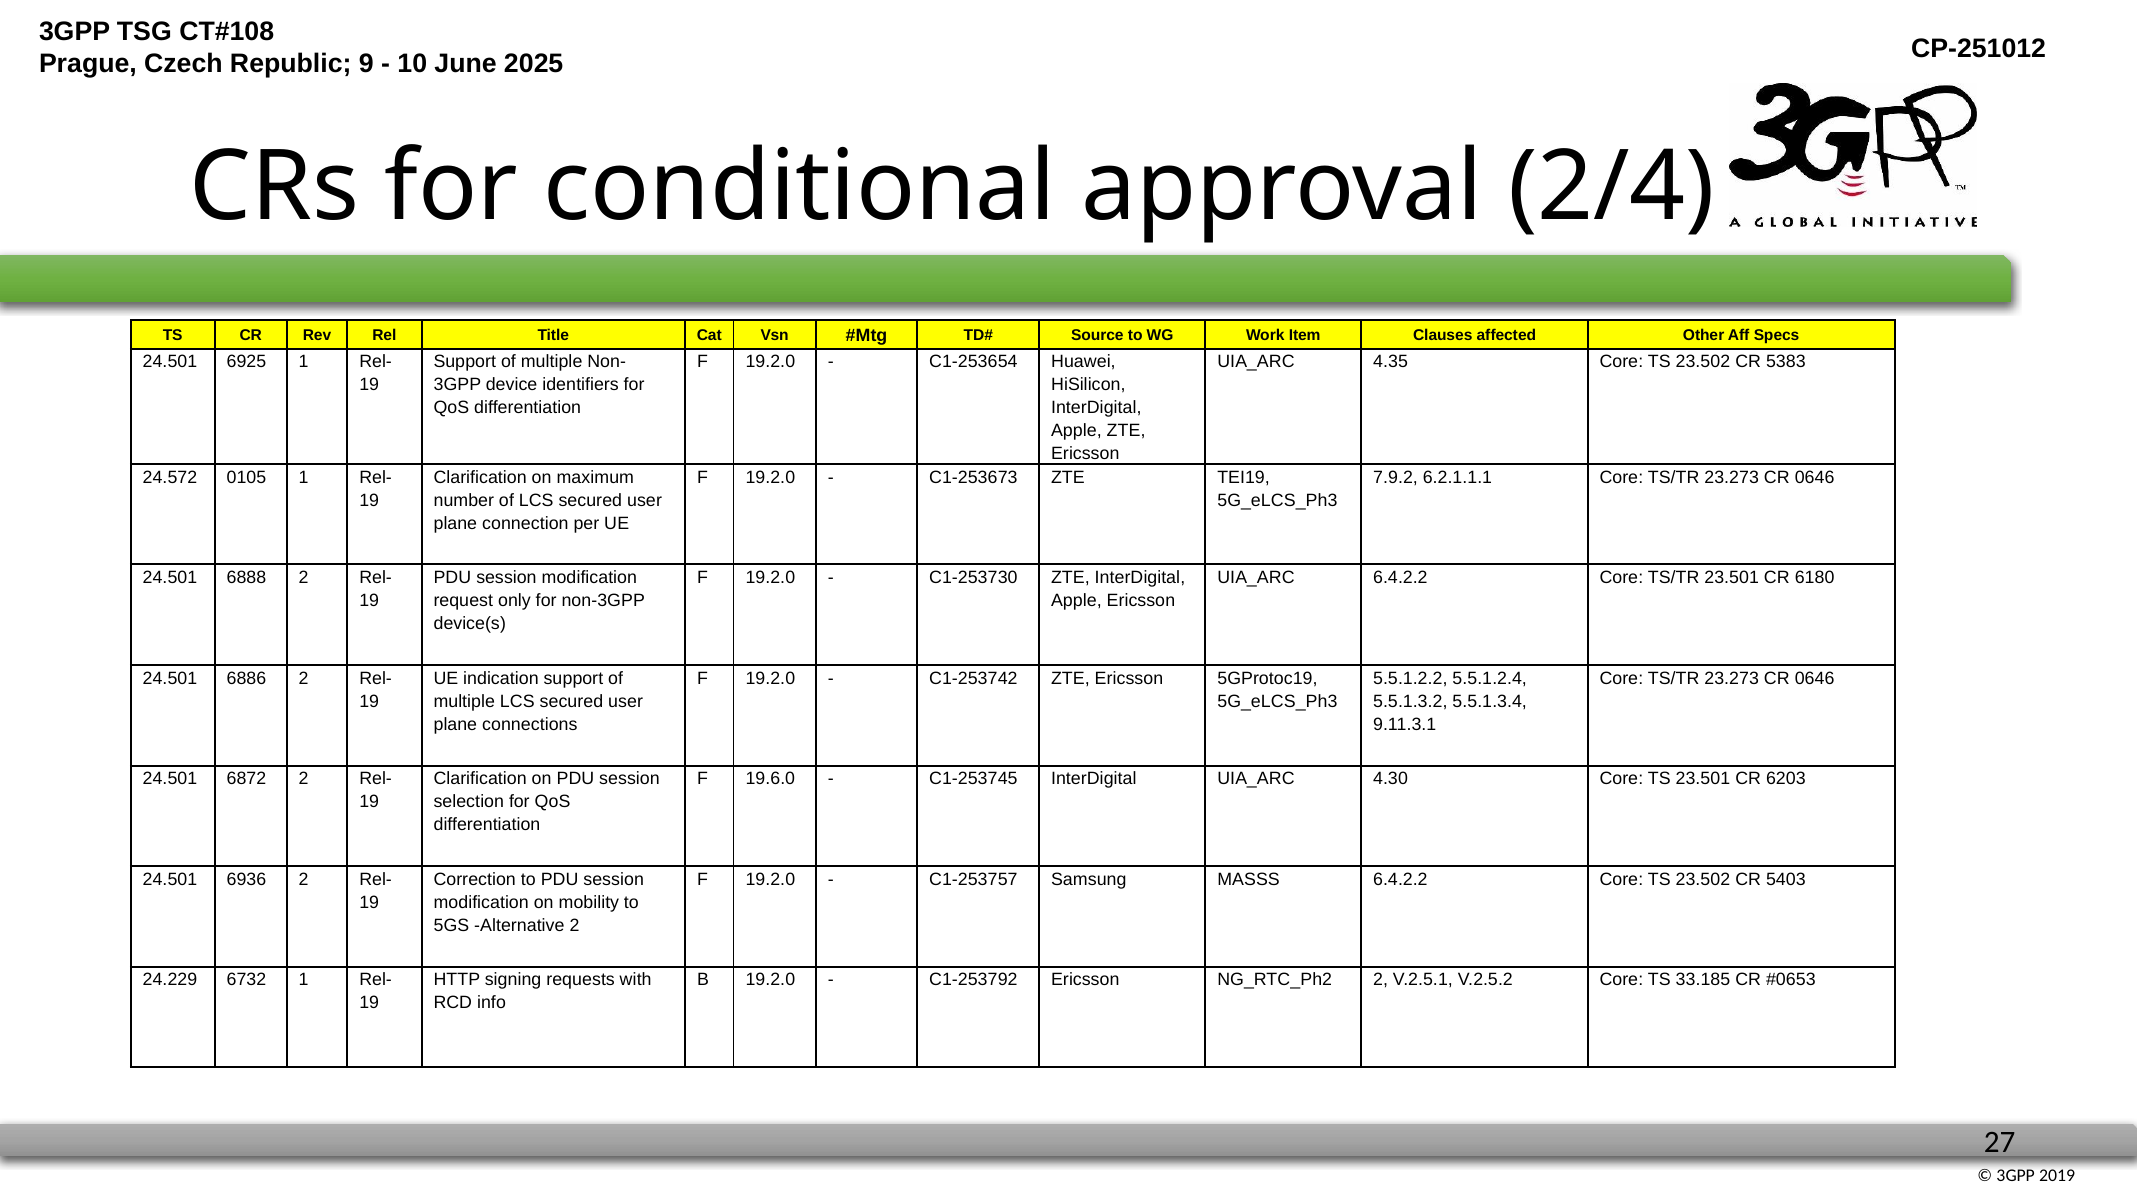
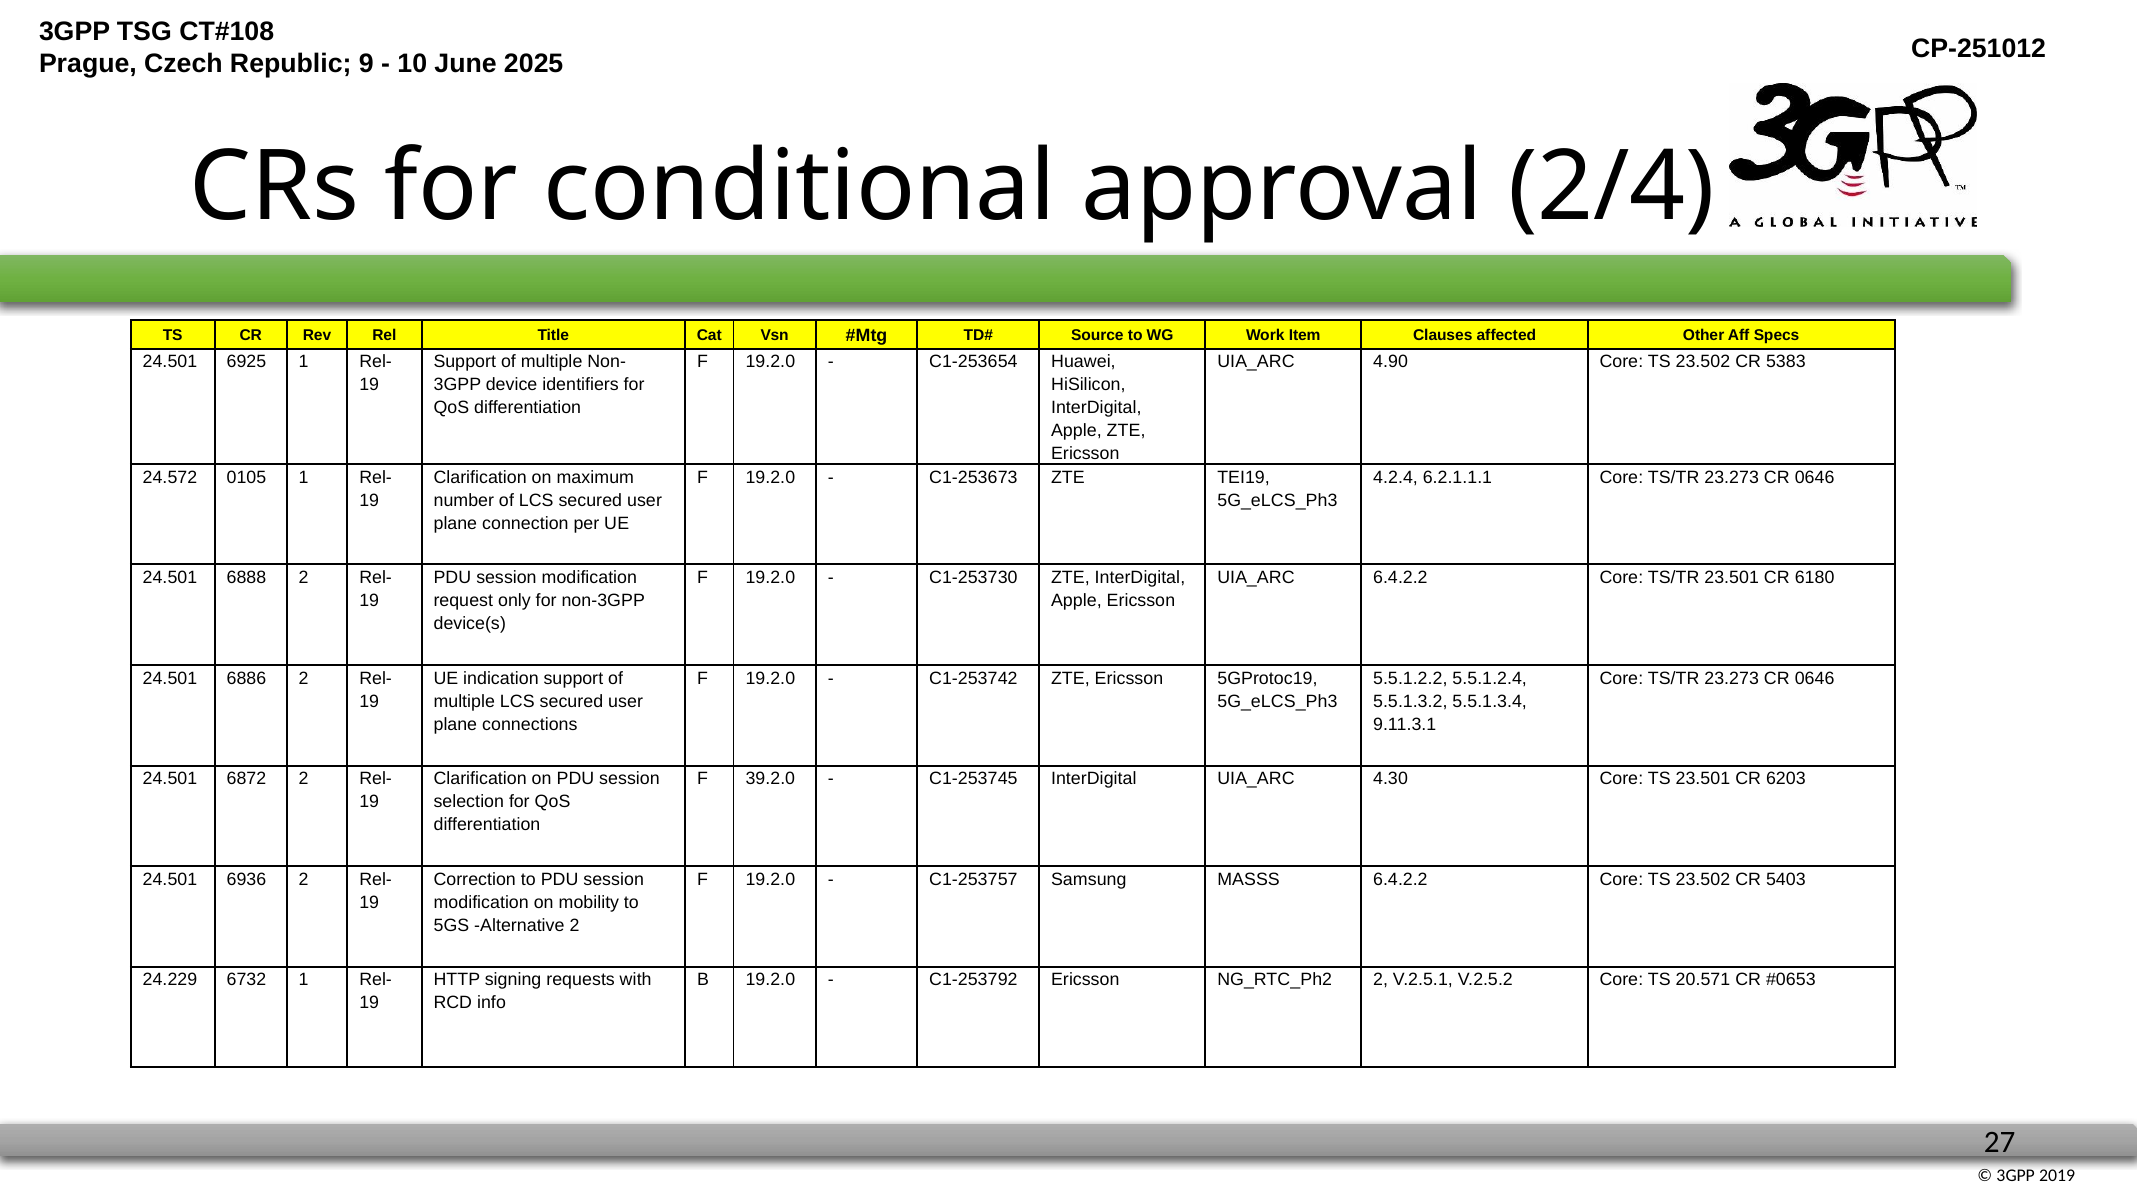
4.35: 4.35 -> 4.90 (1391, 362)
7.9.2: 7.9.2 -> 4.2.4 (1396, 477)
19.6.0: 19.6.0 -> 39.2.0 (770, 779)
33.185: 33.185 -> 20.571 (1703, 980)
